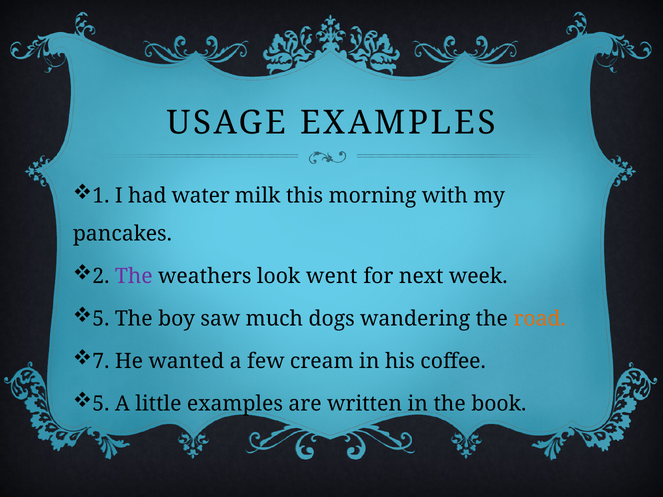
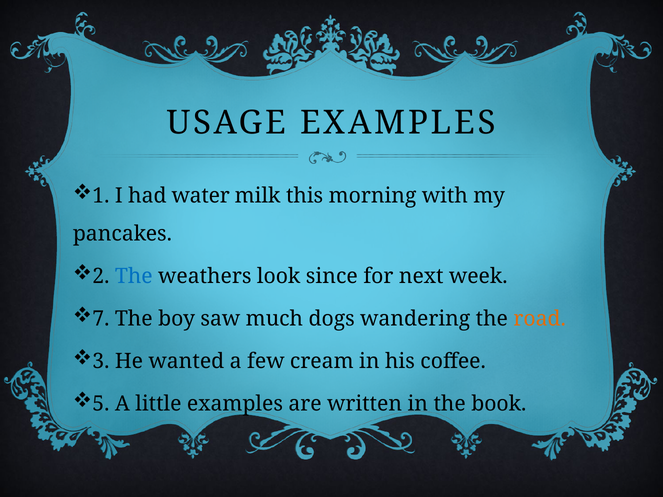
The colour: purple -> blue (134, 277)
went: went -> since (332, 277)
5: 5 -> 7 (101, 319)
7: 7 -> 3 (101, 362)
